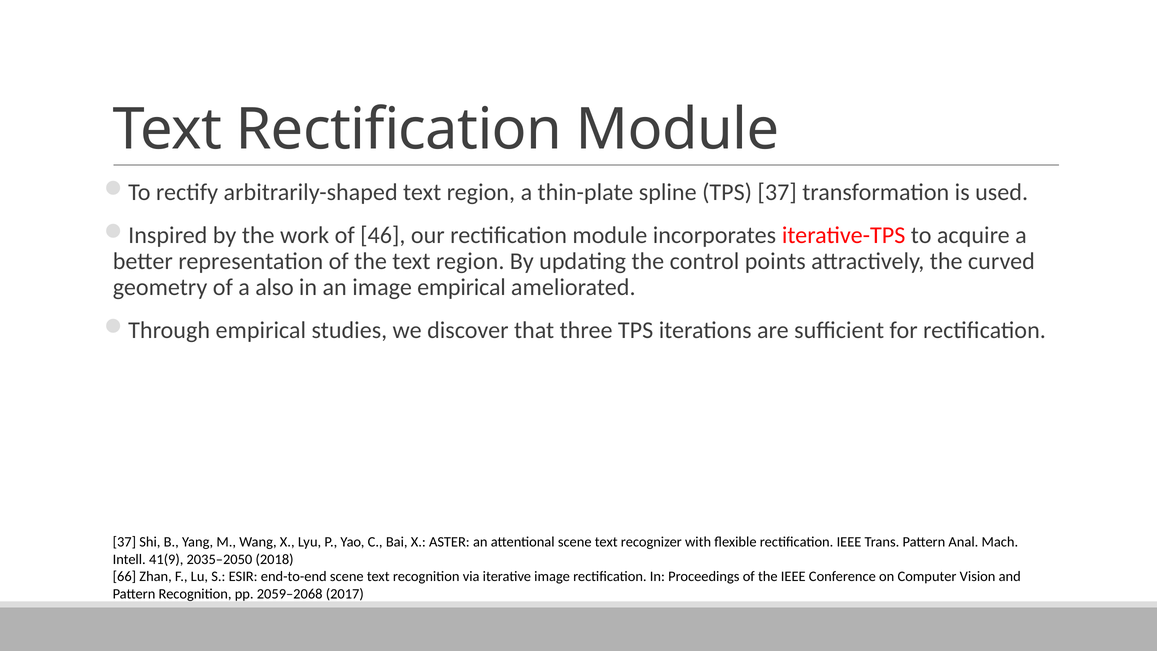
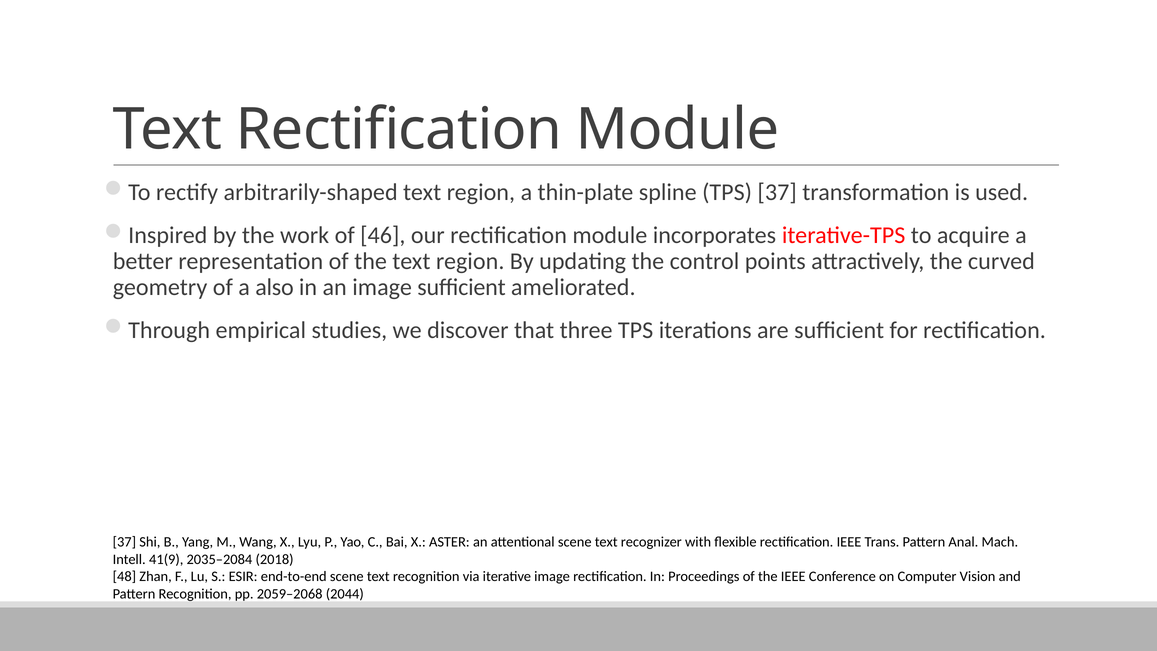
image empirical: empirical -> suﬃcient (462, 287)
2035–2050: 2035–2050 -> 2035–2084 (219, 559)
66: 66 -> 48 (124, 576)
2017: 2017 -> 2044 (345, 594)
